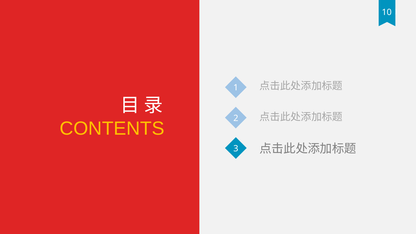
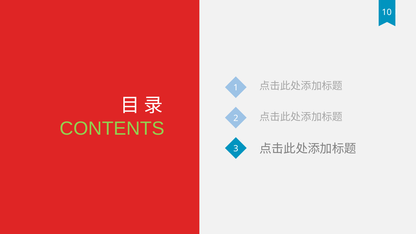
CONTENTS colour: yellow -> light green (112, 129)
